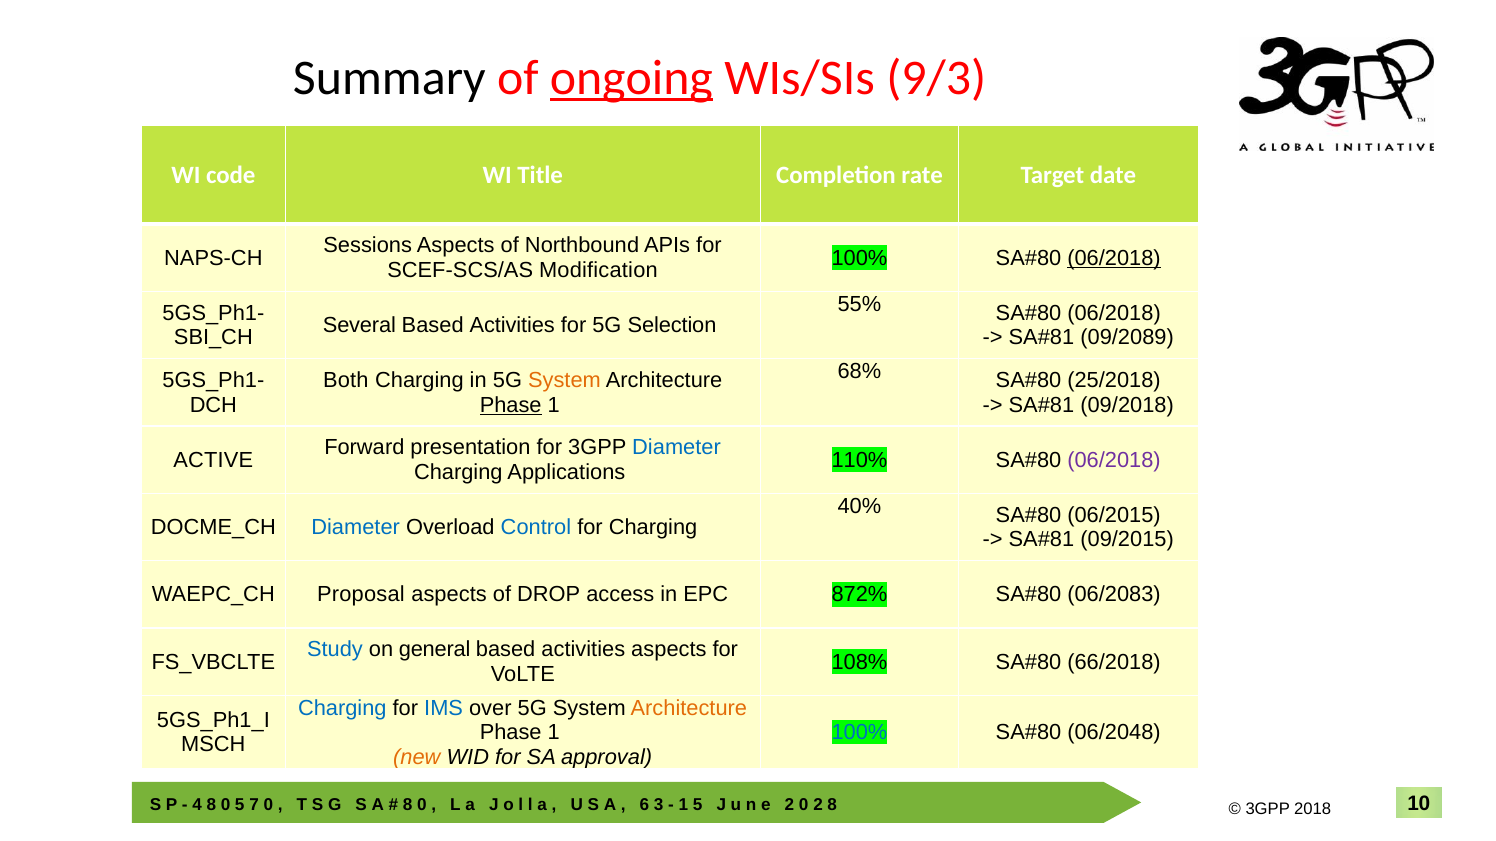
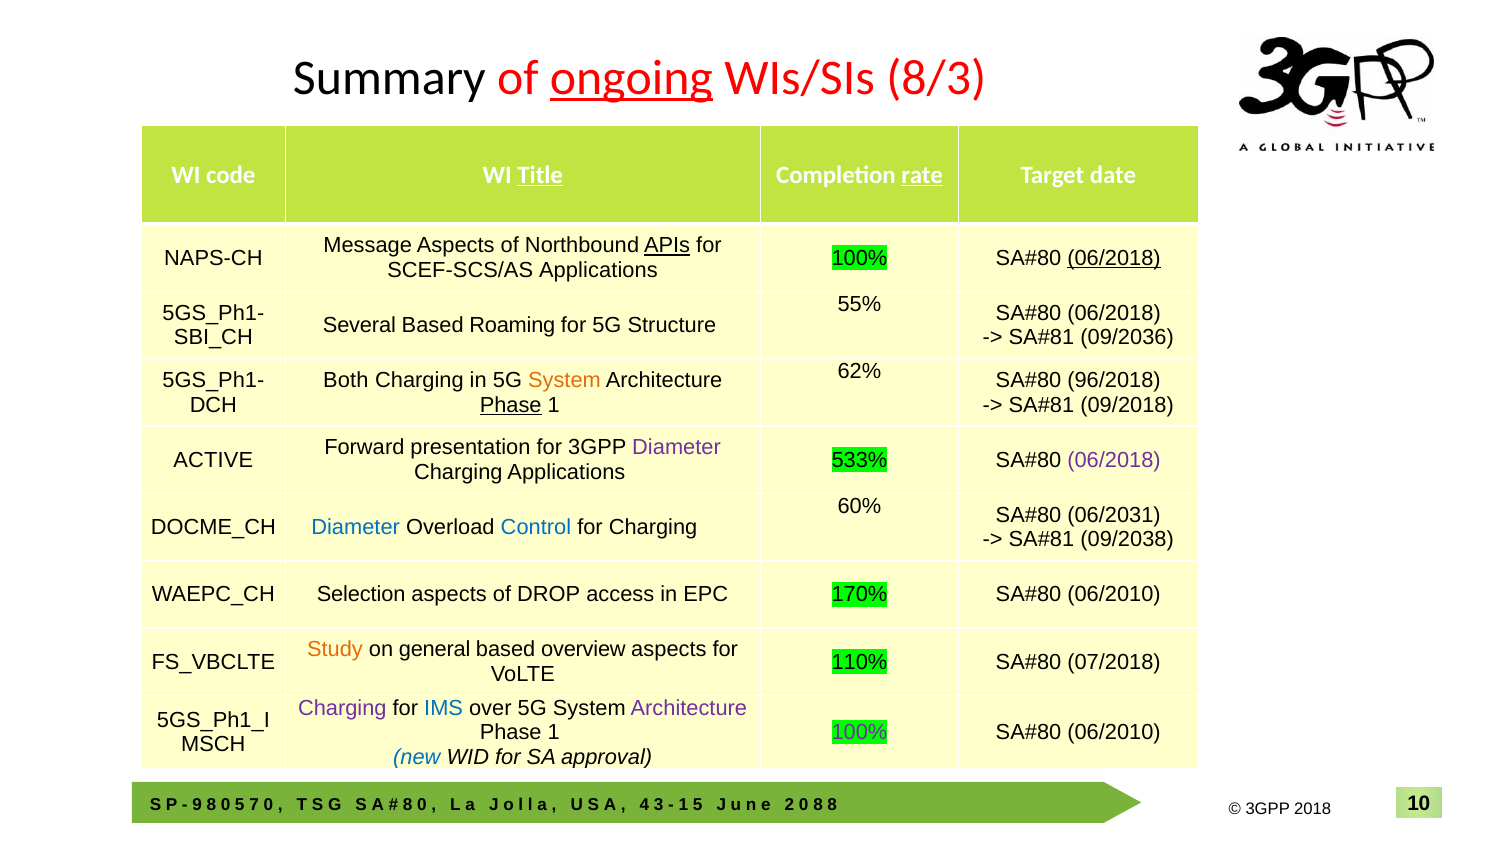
9/3: 9/3 -> 8/3 (936, 78)
Title underline: none -> present (540, 175)
rate underline: none -> present (922, 175)
Sessions: Sessions -> Message (368, 246)
APIs underline: none -> present (667, 246)
SCEF-SCS/AS Modification: Modification -> Applications (598, 270)
Activities: Activities -> Roaming (512, 326)
Selection: Selection -> Structure (672, 326)
09/2089: 09/2089 -> 09/2036 (1127, 338)
68%: 68% -> 62% (859, 371)
25/2018: 25/2018 -> 96/2018 (1114, 381)
Diameter colour: blue -> purple (677, 448)
110%: 110% -> 533% (859, 460)
40%: 40% -> 60% (859, 506)
06/2015: 06/2015 -> 06/2031 (1114, 515)
09/2015: 09/2015 -> 09/2038 (1127, 540)
Proposal: Proposal -> Selection (361, 595)
872%: 872% -> 170% (859, 595)
06/2083: 06/2083 -> 06/2010 (1114, 595)
Study colour: blue -> orange (335, 650)
activities: activities -> overview (583, 650)
108%: 108% -> 110% (859, 662)
66/2018: 66/2018 -> 07/2018 (1114, 662)
Charging colour: blue -> purple (342, 708)
Architecture colour: orange -> purple (689, 708)
100% colour: blue -> purple (859, 733)
06/2048: 06/2048 -> 06/2010 (1114, 733)
new colour: orange -> blue (417, 757)
4: 4 -> 9 (197, 805)
6: 6 -> 4 (644, 805)
2: 2 -> 8 (818, 805)
